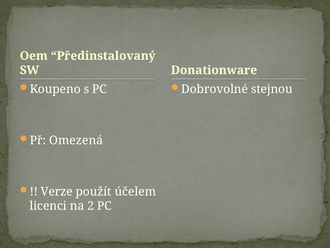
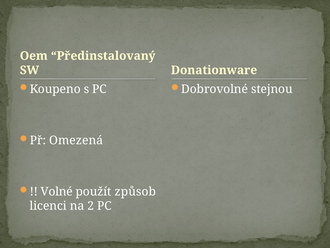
Verze: Verze -> Volné (57, 191)
účelem: účelem -> způsob (135, 191)
